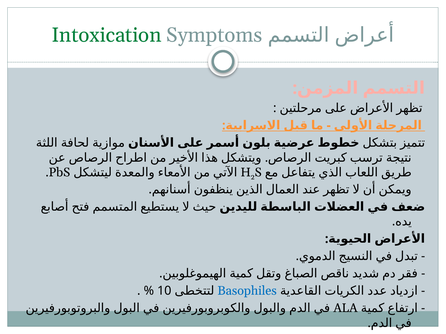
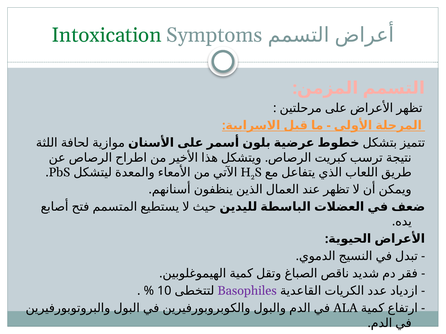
Basophiles colour: blue -> purple (247, 291)
